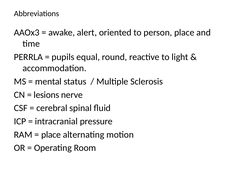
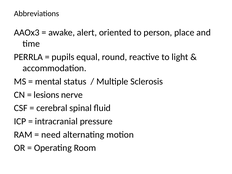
place: place -> need (51, 135)
